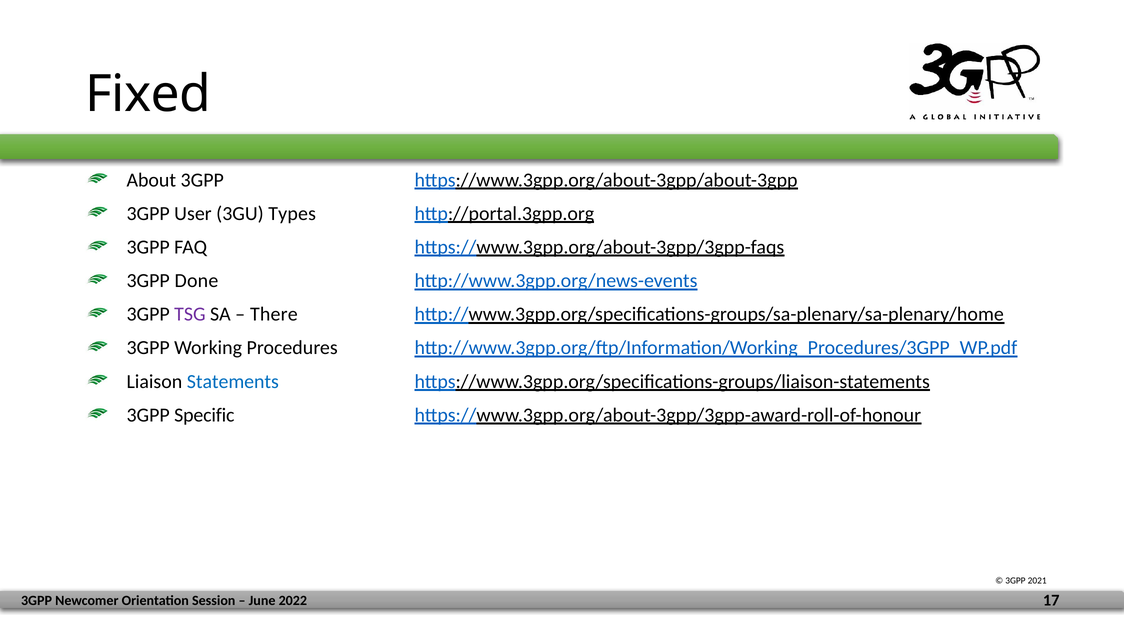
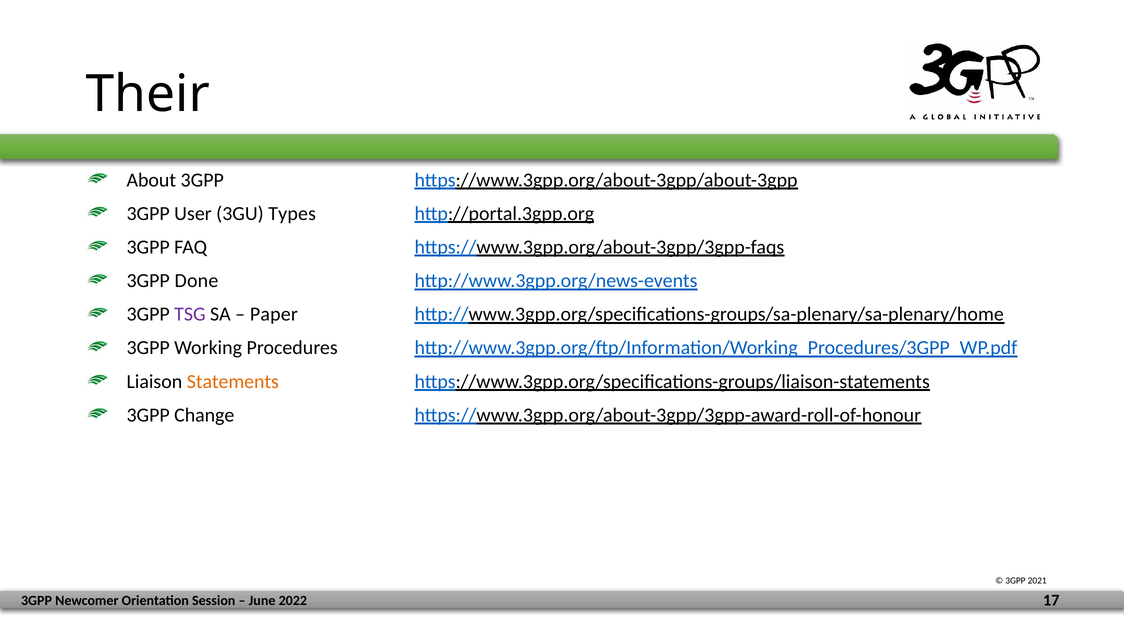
Fixed: Fixed -> Their (148, 94)
There: There -> Paper (274, 314)
Statements colour: blue -> orange (233, 382)
Specific: Specific -> Change (204, 415)
